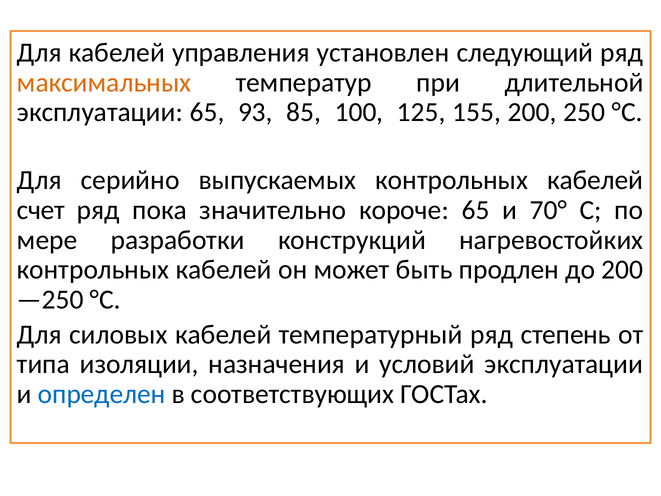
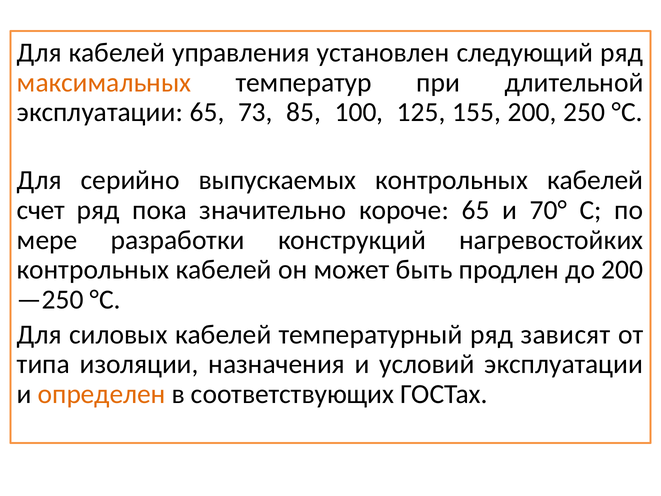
93: 93 -> 73 (255, 112)
степень: степень -> зависят (565, 334)
определен colour: blue -> orange (102, 394)
